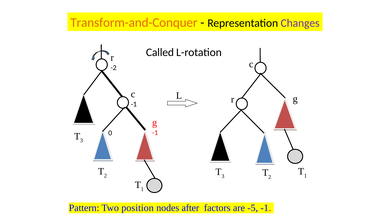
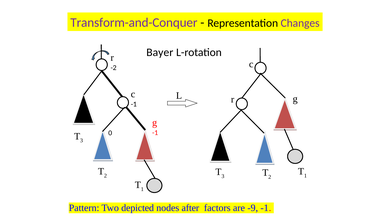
Transform-and-Conquer colour: orange -> purple (134, 23)
Called: Called -> Bayer (160, 52)
position: position -> depicted (138, 208)
-5: -5 -> -9 (253, 208)
